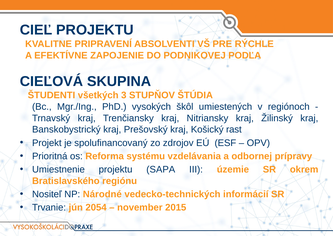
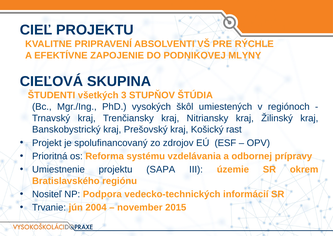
PODĽA: PODĽA -> MLYNY (245, 55)
Národné: Národné -> Podpora (102, 194)
2054: 2054 -> 2004 (96, 207)
